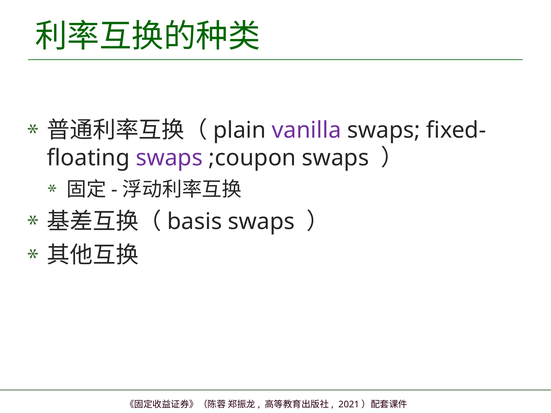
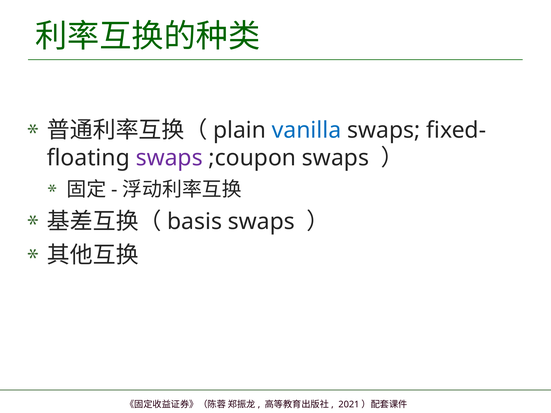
vanilla colour: purple -> blue (307, 130)
